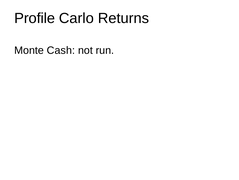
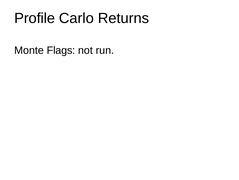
Cash: Cash -> Flags (61, 50)
